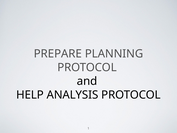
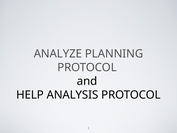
PREPARE: PREPARE -> ANALYZE (58, 54)
